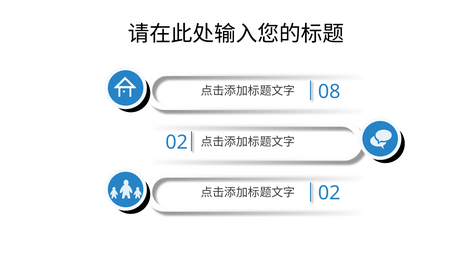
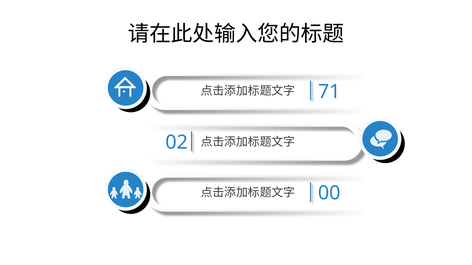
08: 08 -> 71 (329, 92)
02: 02 -> 00 (329, 194)
